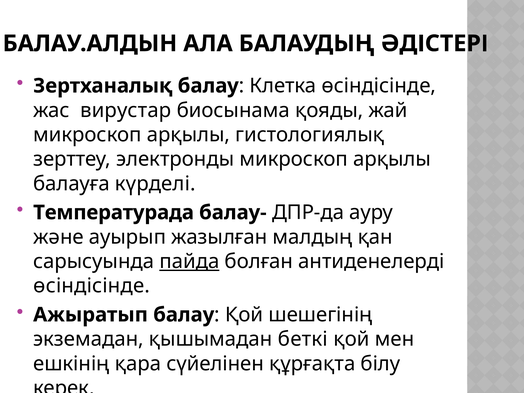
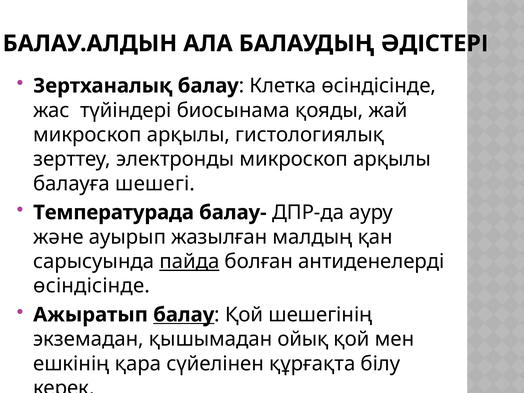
вирустар: вирустар -> түйіндері (126, 110)
күрделі: күрделі -> шешегі (155, 184)
балау underline: none -> present (184, 315)
беткі: беткі -> ойық (303, 339)
